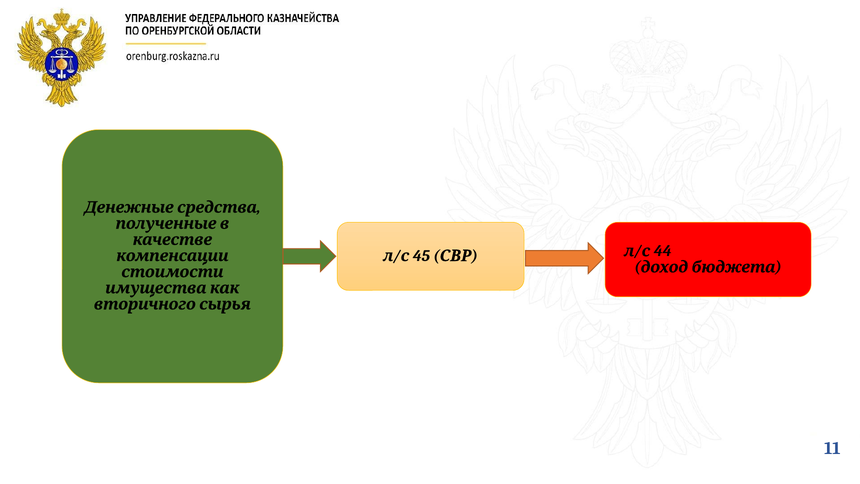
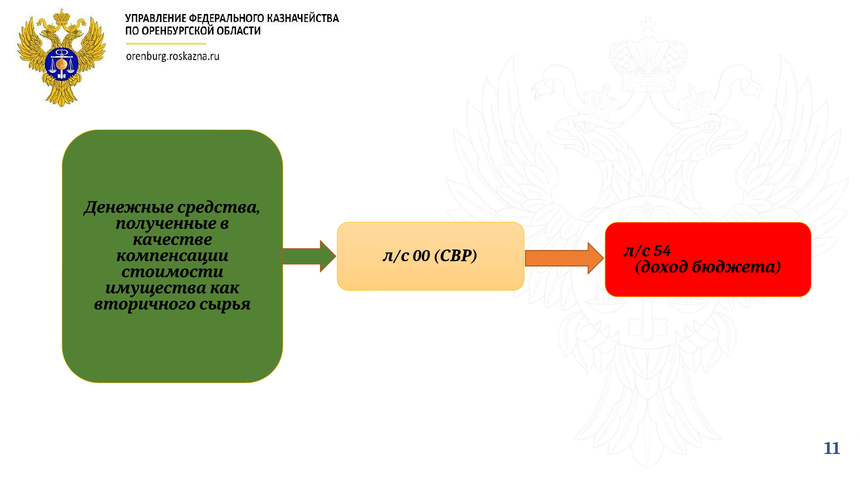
44: 44 -> 54 (662, 251)
45: 45 -> 00 (421, 256)
